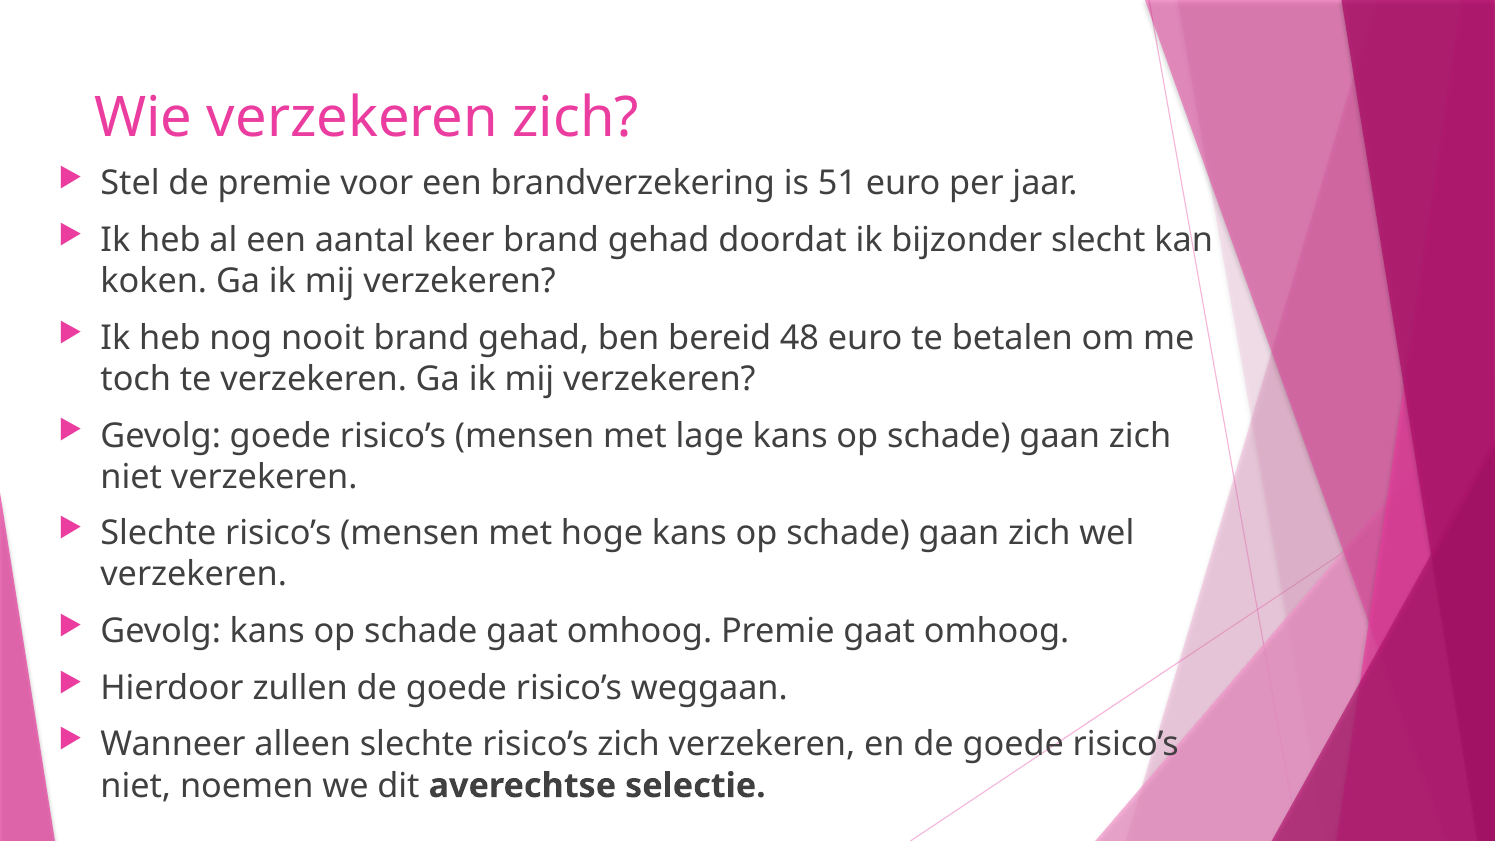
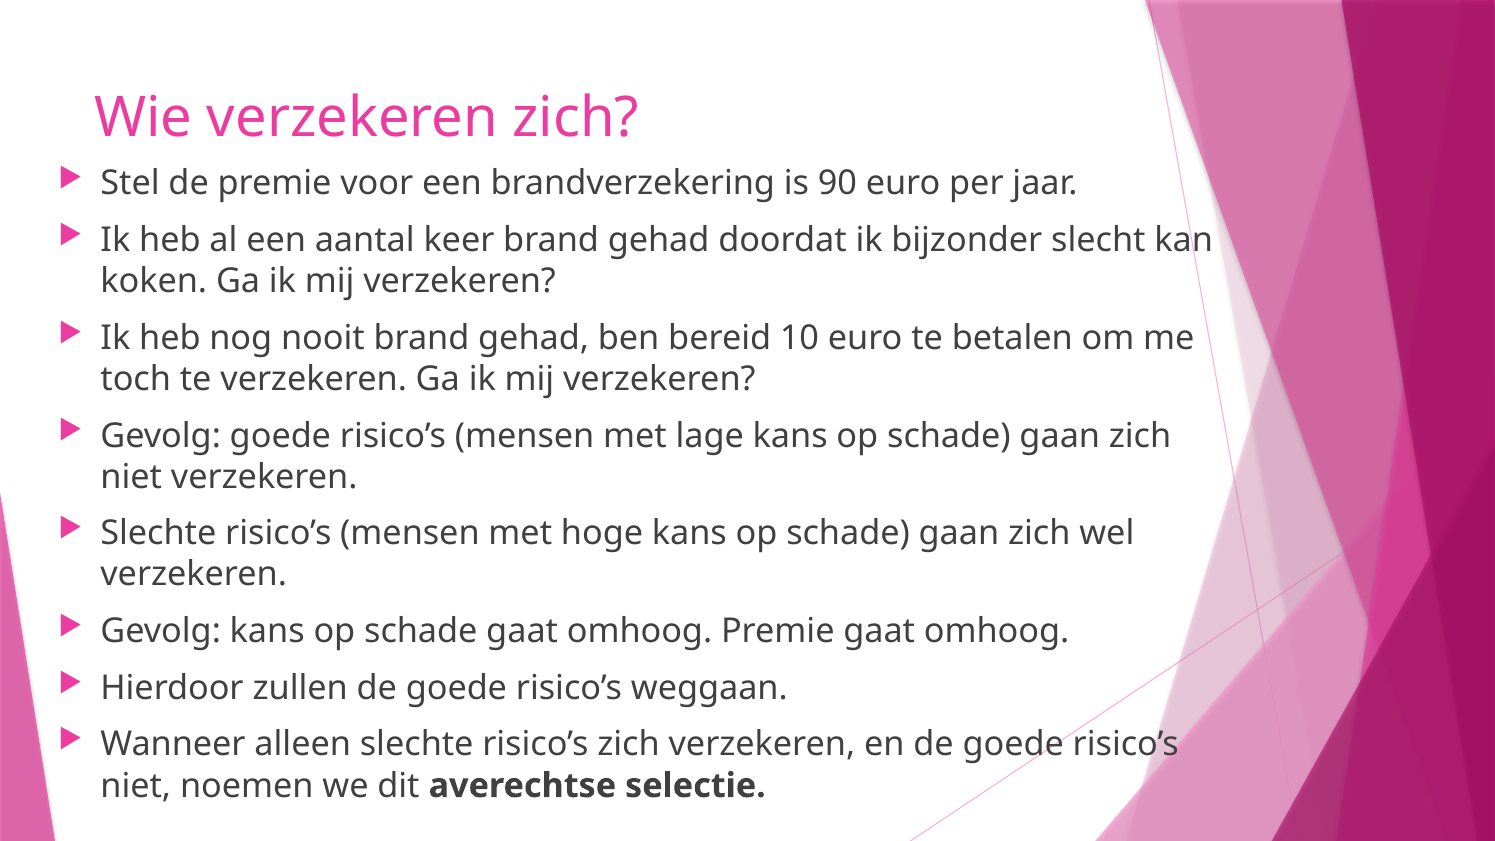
51: 51 -> 90 (837, 183)
48: 48 -> 10 (799, 338)
